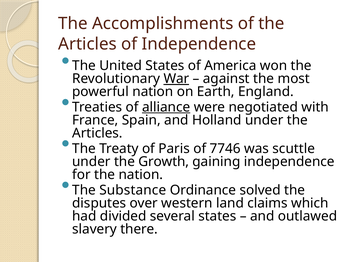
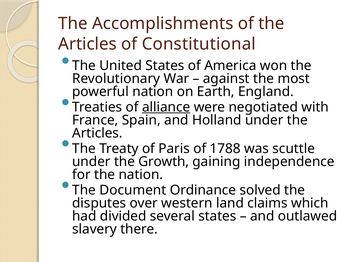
of Independence: Independence -> Constitutional (199, 44)
War underline: present -> none (176, 79)
7746: 7746 -> 1788 (225, 148)
Substance: Substance -> Document (133, 190)
